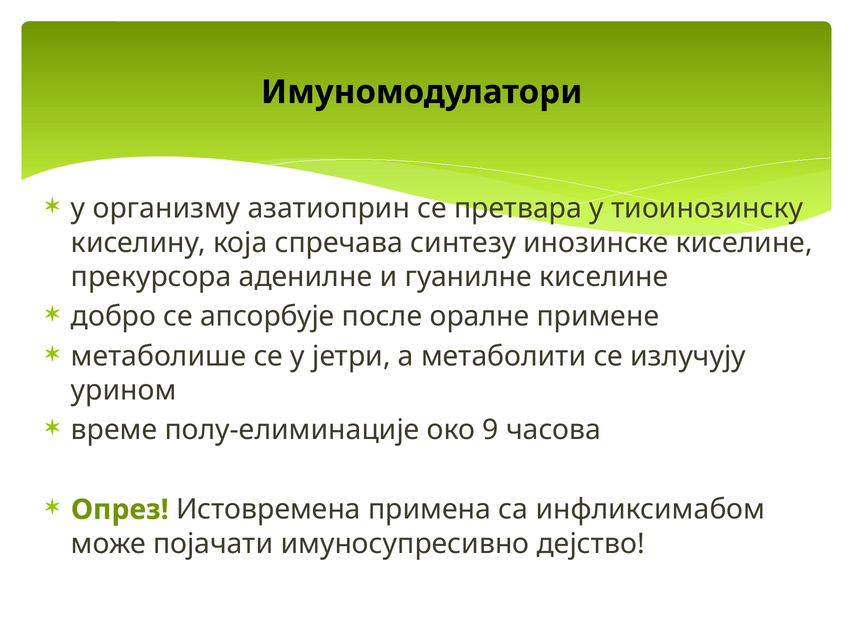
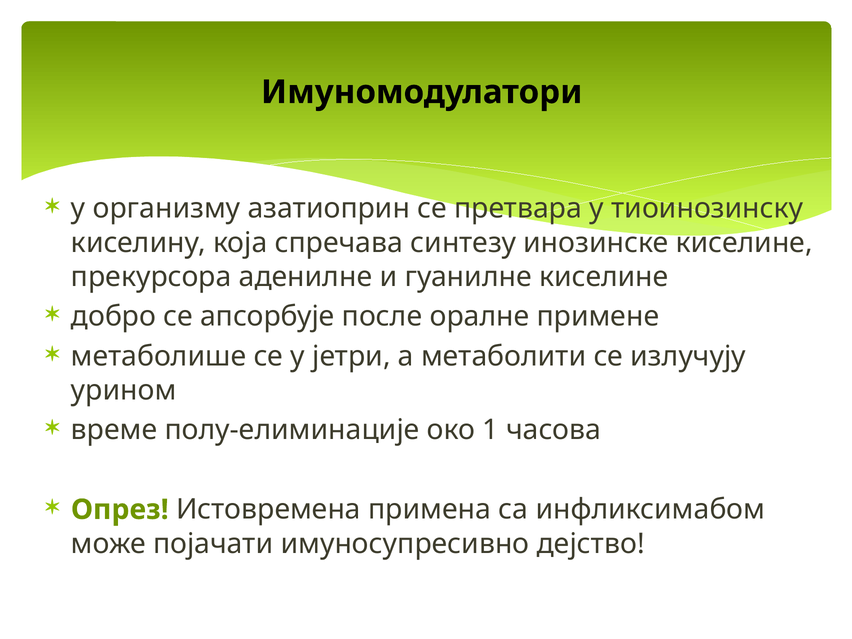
9: 9 -> 1 (491, 430)
